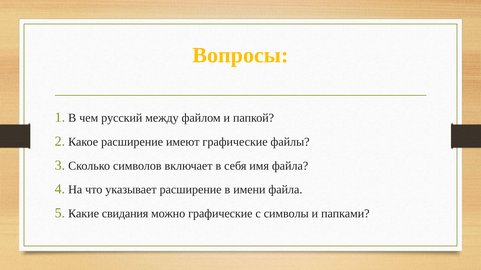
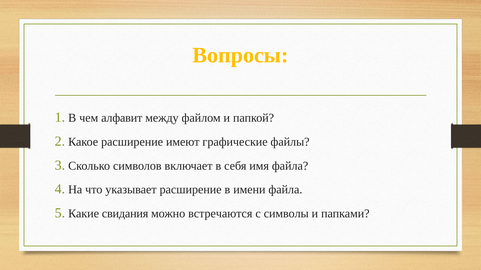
русский: русский -> алфавит (122, 118)
можно графические: графические -> встречаются (220, 214)
